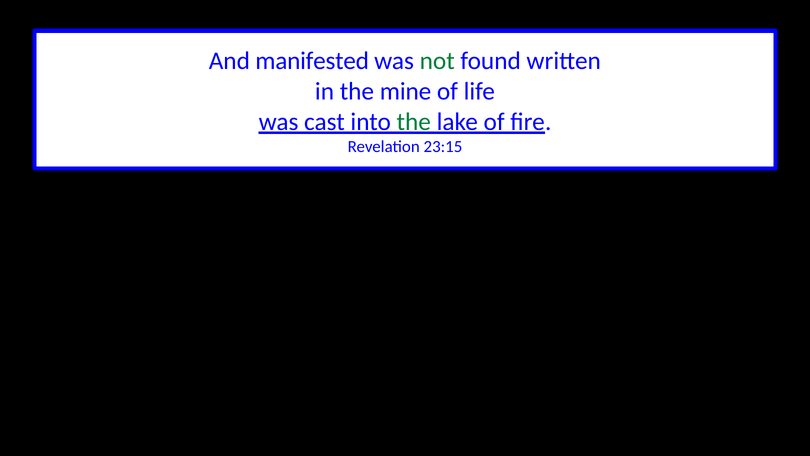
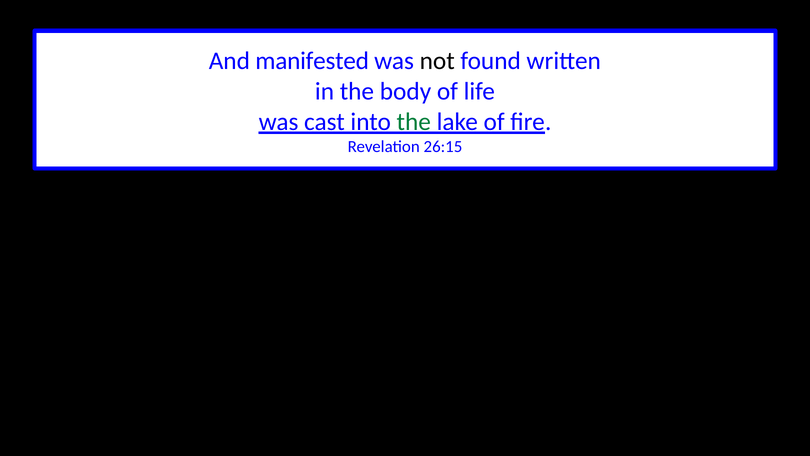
not colour: green -> black (437, 61)
mine: mine -> body (406, 91)
23:15: 23:15 -> 26:15 (443, 146)
